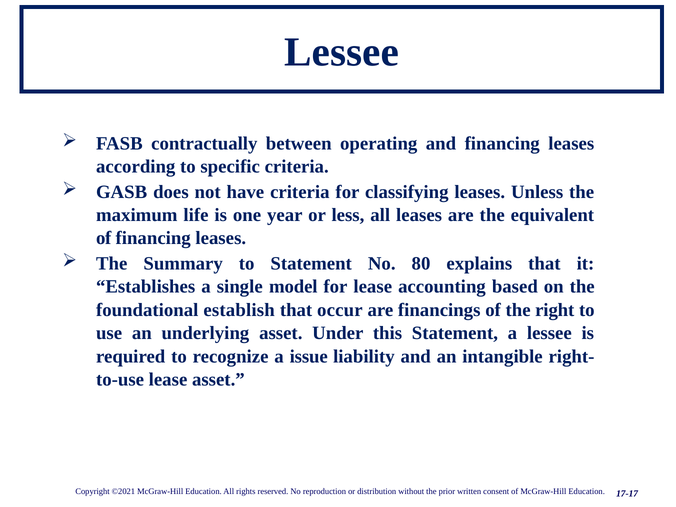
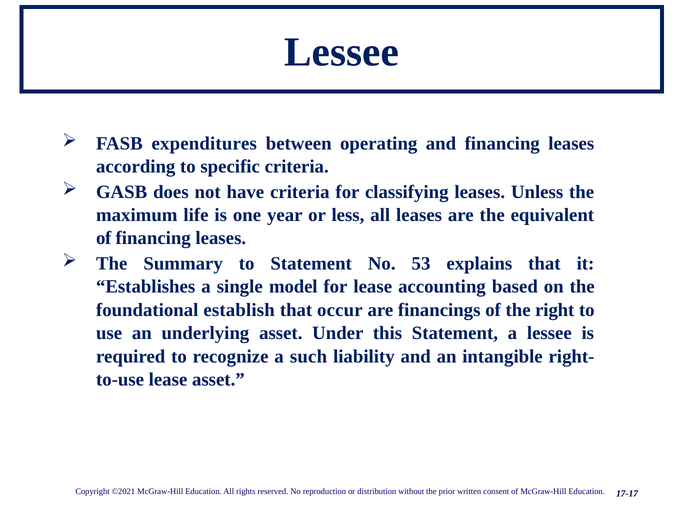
contractually: contractually -> expenditures (204, 143)
80: 80 -> 53 (421, 263)
issue: issue -> such (309, 356)
